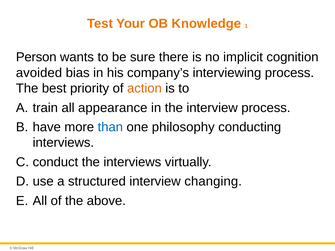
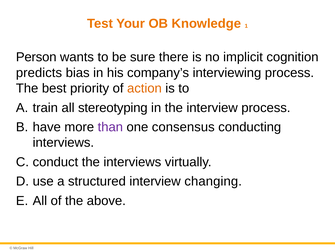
avoided: avoided -> predicts (39, 73)
appearance: appearance -> stereotyping (113, 108)
than colour: blue -> purple (110, 127)
philosophy: philosophy -> consensus (183, 127)
